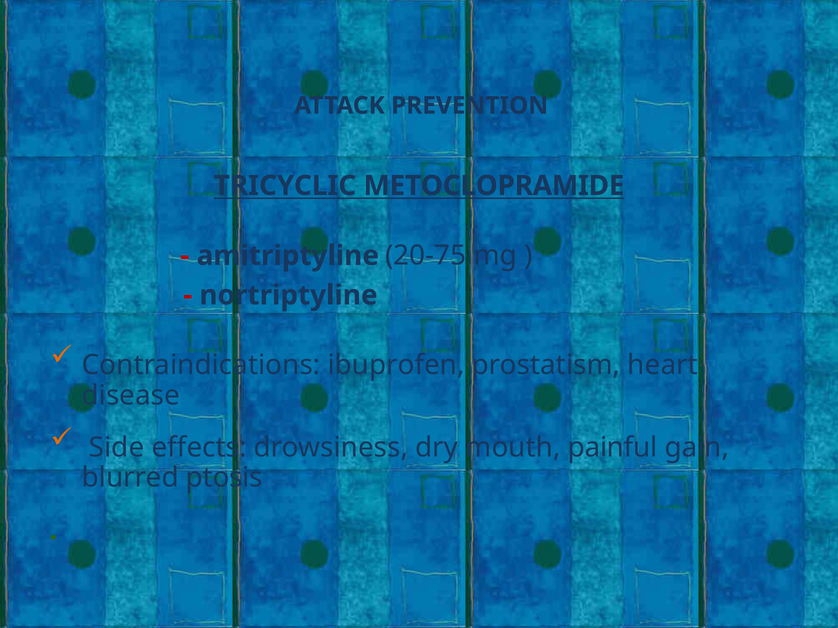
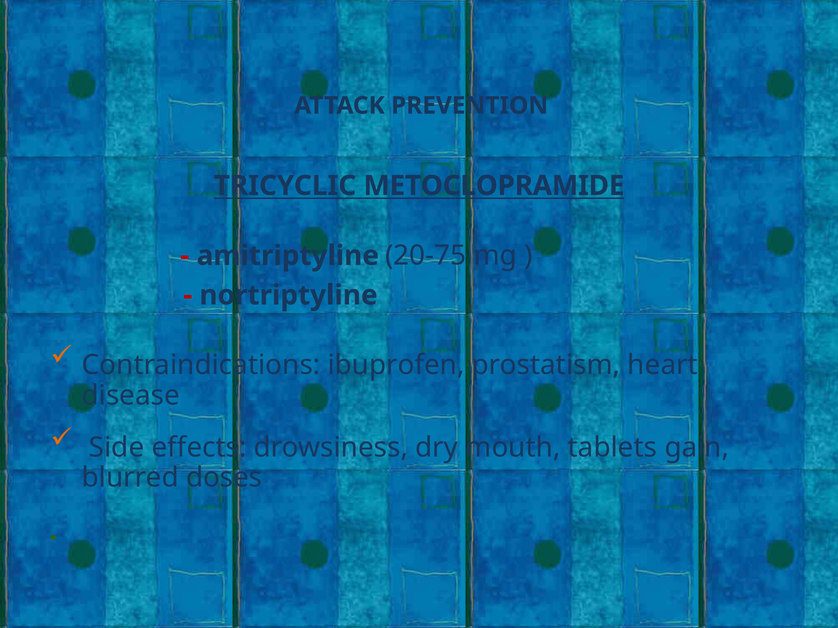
painful: painful -> tablets (612, 448)
ptosis: ptosis -> doses (224, 478)
